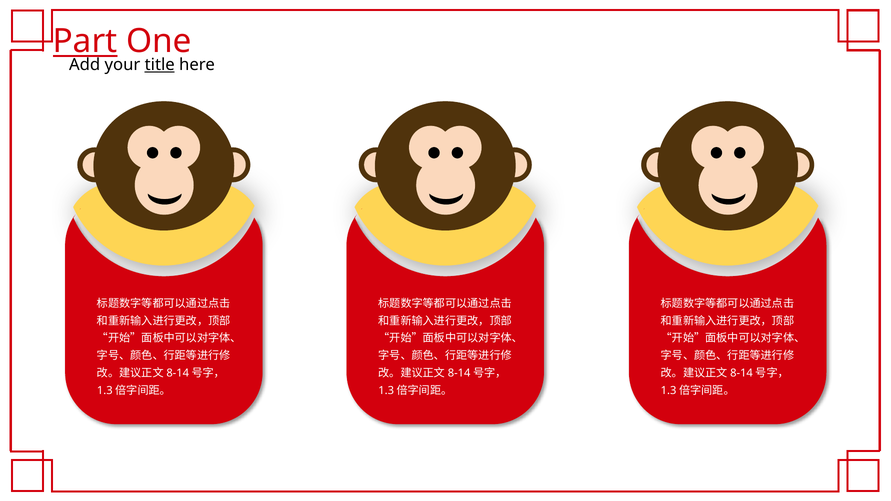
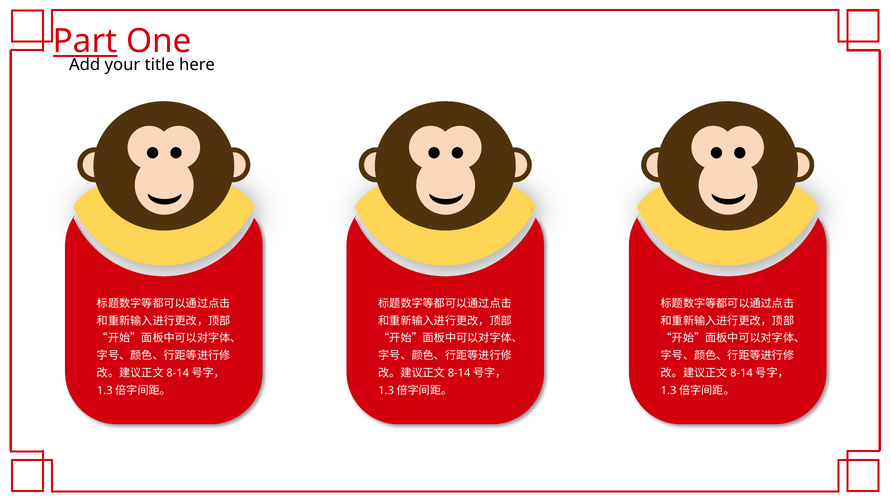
title underline: present -> none (160, 65)
